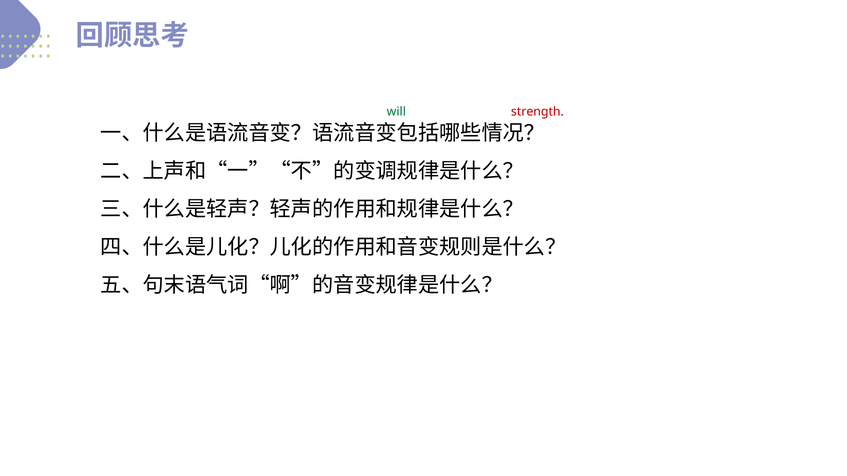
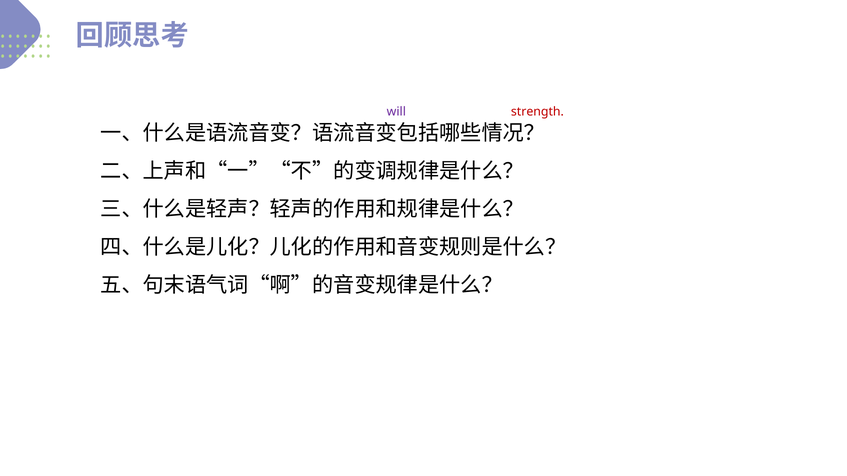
will colour: green -> purple (396, 112)
